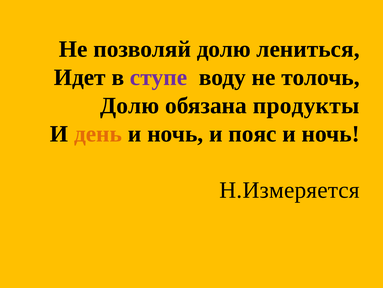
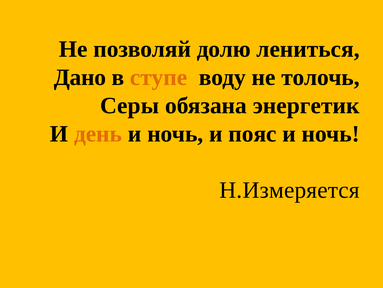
Идет: Идет -> Дано (80, 77)
ступе colour: purple -> orange (159, 77)
Долю: Долю -> Серы (130, 105)
продукты: продукты -> энергетик (306, 105)
